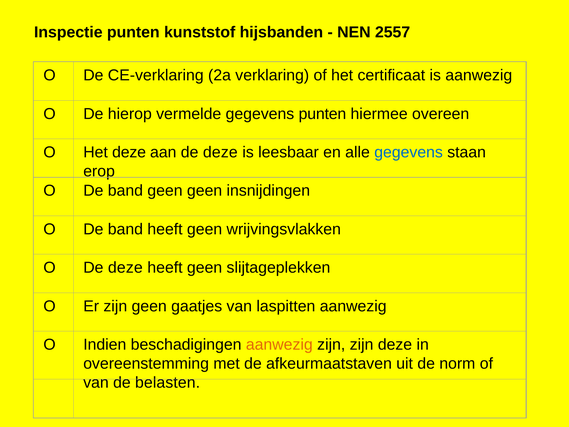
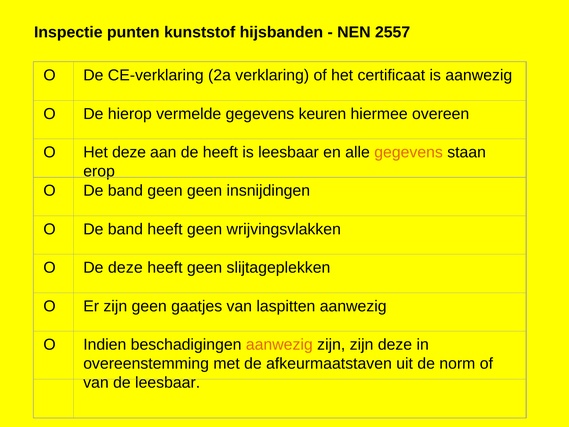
gegevens punten: punten -> keuren (322, 114)
aan de deze: deze -> heeft (220, 152)
gegevens colour: blue -> orange (409, 152)
de belasten: belasten -> leesbaar (168, 382)
